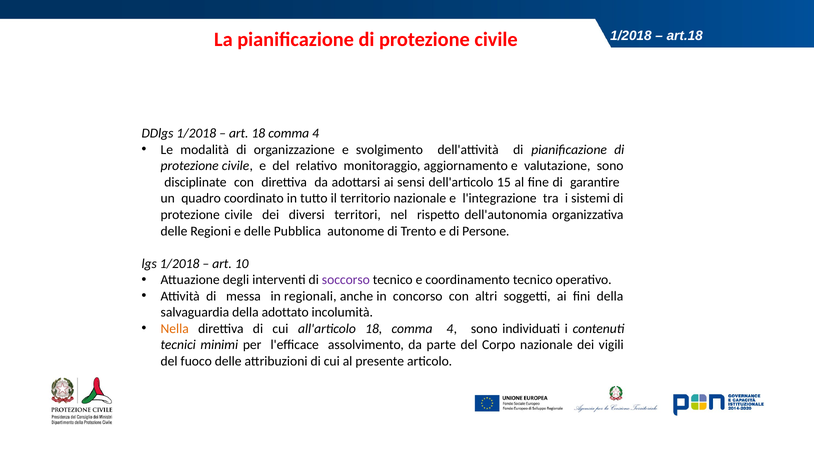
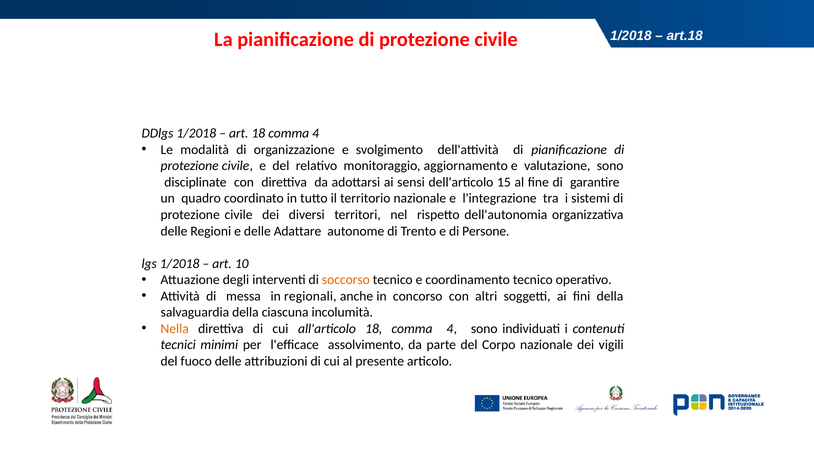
Pubblica: Pubblica -> Adattare (298, 231)
soccorso colour: purple -> orange (346, 280)
adottato: adottato -> ciascuna (285, 312)
